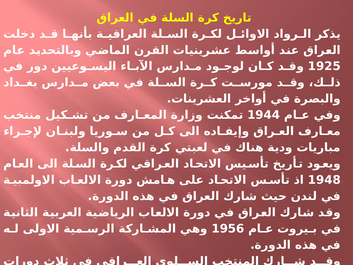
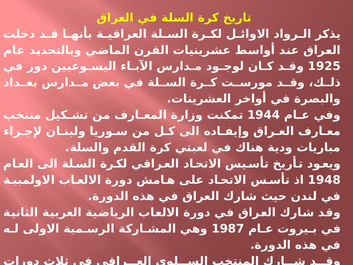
1956: 1956 -> 1987 (228, 229)
